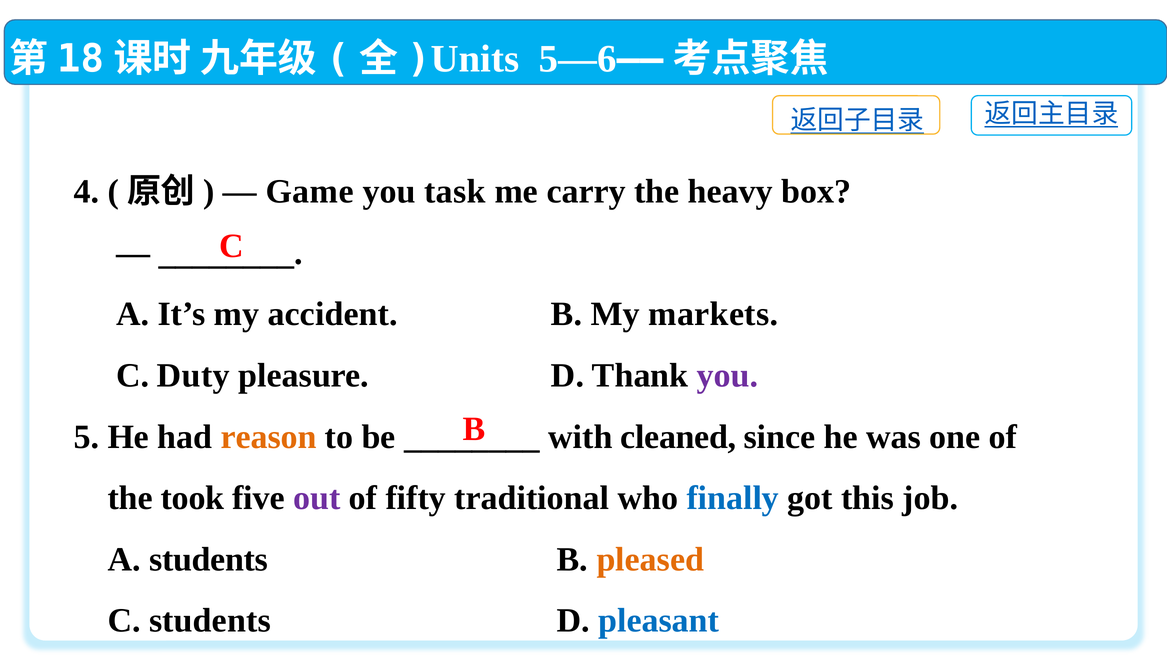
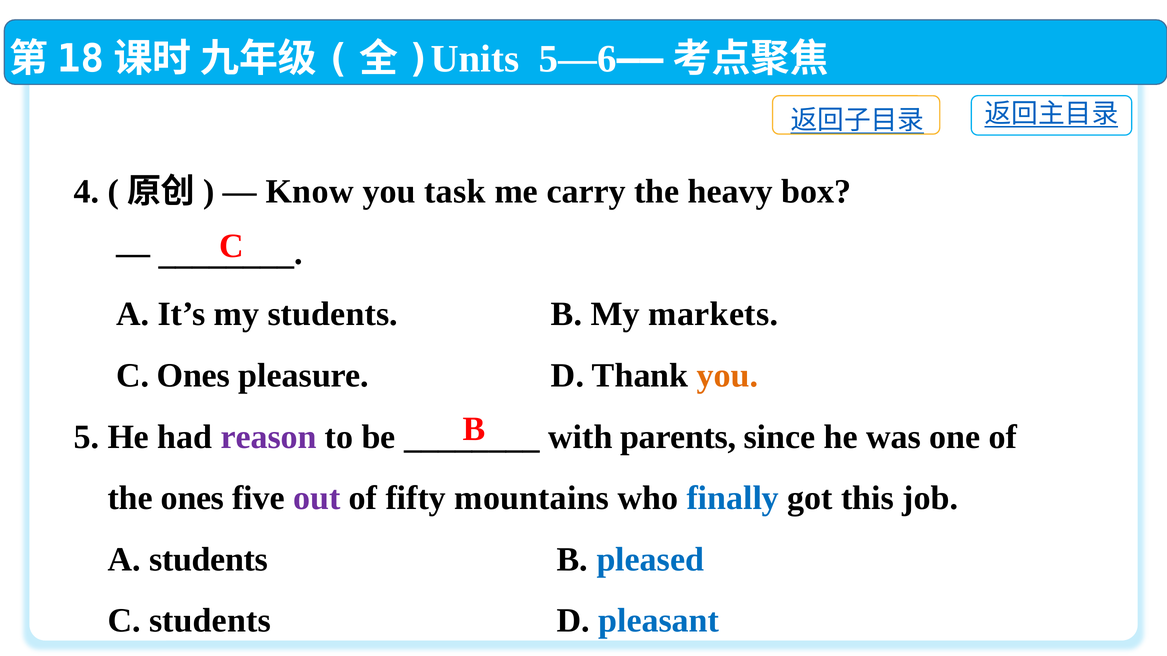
Game: Game -> Know (310, 192)
my accident: accident -> students (333, 314)
C Duty: Duty -> Ones (194, 376)
you colour: purple -> orange (727, 376)
reason colour: orange -> purple (269, 437)
cleaned: cleaned -> parents (678, 437)
the took: took -> ones (193, 498)
traditional: traditional -> mountains (532, 498)
pleased colour: orange -> blue (650, 560)
